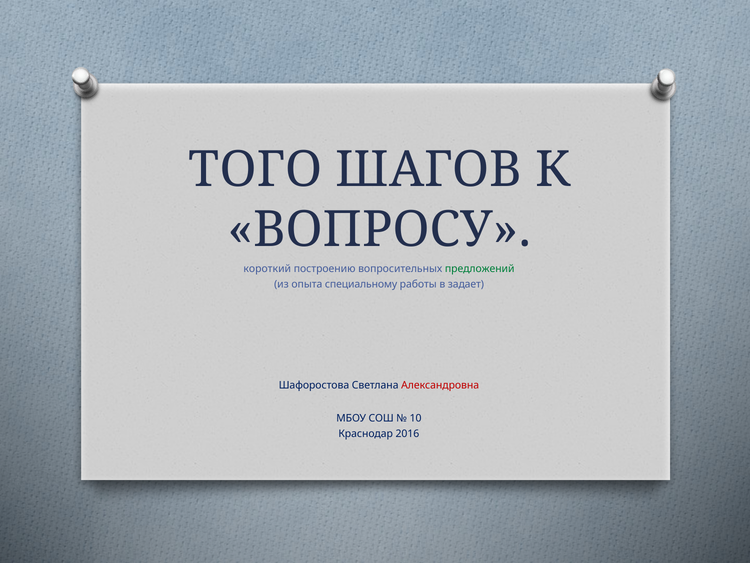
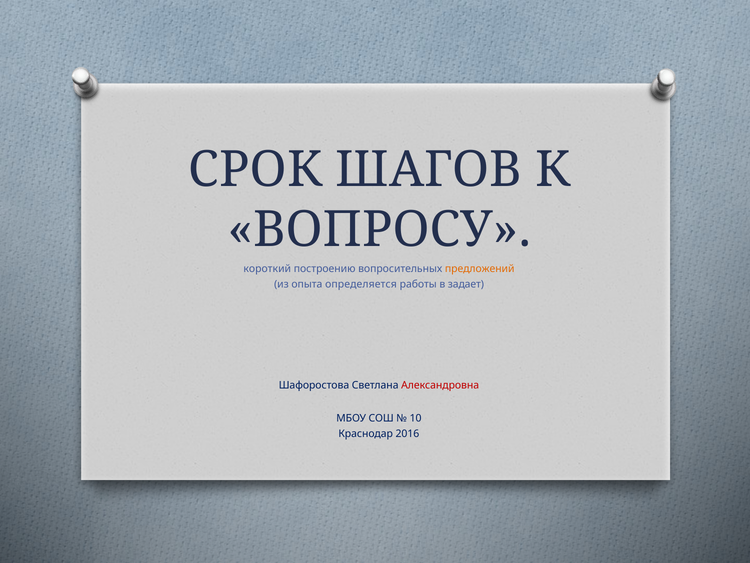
ТОГО: ТОГО -> СРОК (255, 170)
предложений colour: green -> orange (480, 268)
специальному: специальному -> определяется (361, 284)
